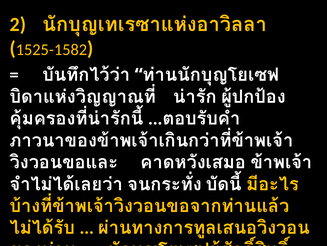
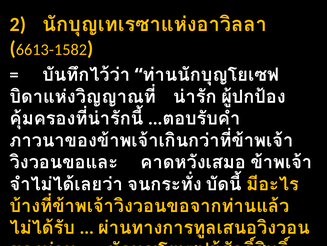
1525-1582: 1525-1582 -> 6613-1582 (52, 50)
